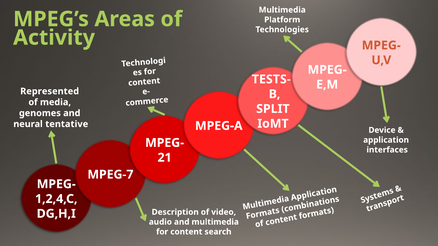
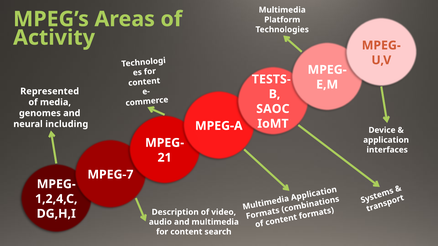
SPLIT: SPLIT -> SAOC (273, 109)
tentative: tentative -> including (67, 124)
